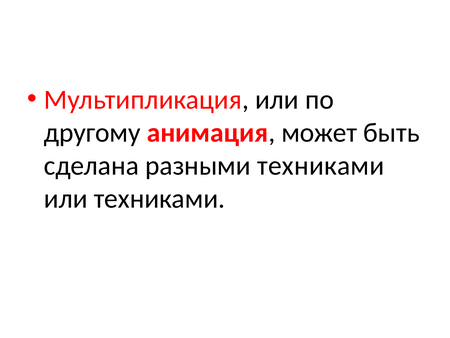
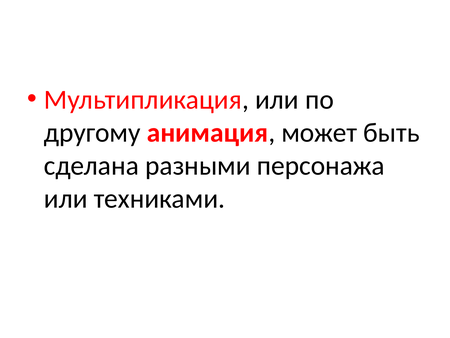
разными техниками: техниками -> персонажа (321, 166)
